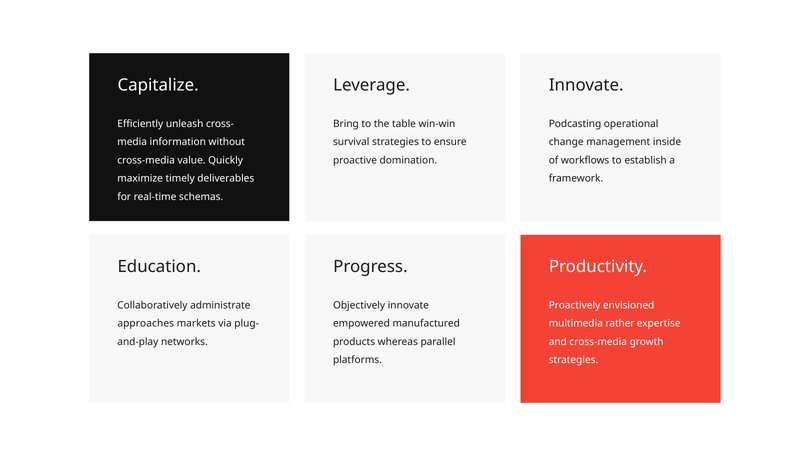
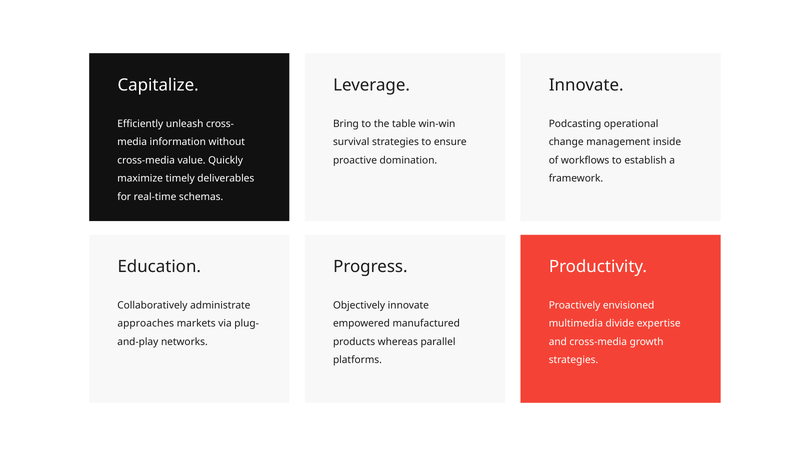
rather: rather -> divide (620, 323)
